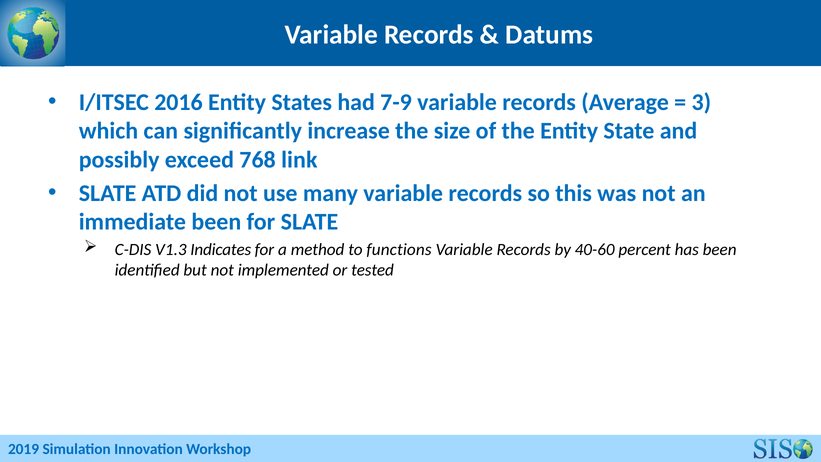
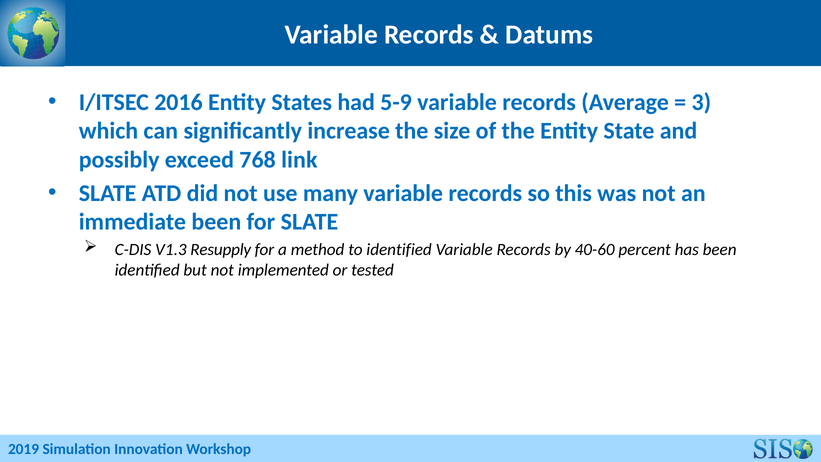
7-9: 7-9 -> 5-9 (396, 102)
Indicates: Indicates -> Resupply (221, 249)
to functions: functions -> identified (399, 249)
